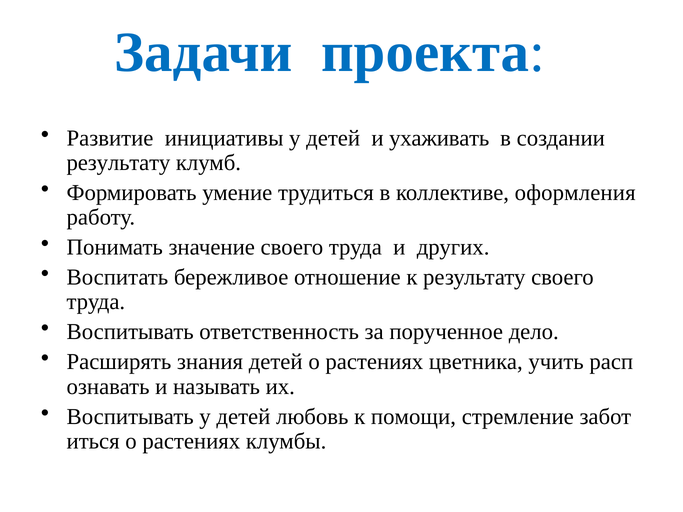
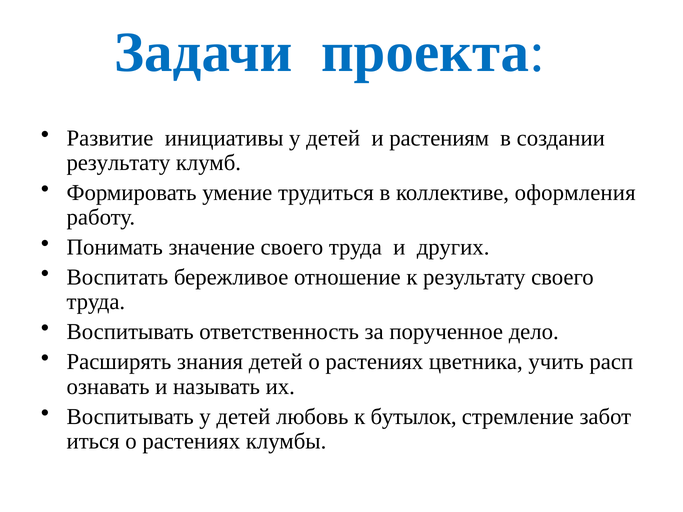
ухаживать: ухаживать -> растениям (439, 138)
помощи: помощи -> бутылок (414, 417)
